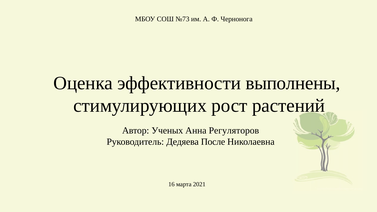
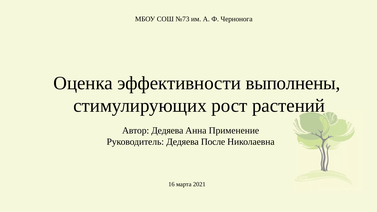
Автор Ученых: Ученых -> Дедяева (167, 131)
Регуляторов: Регуляторов -> Применение (234, 131)
